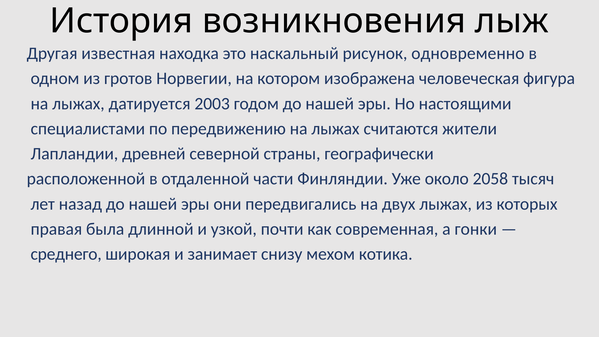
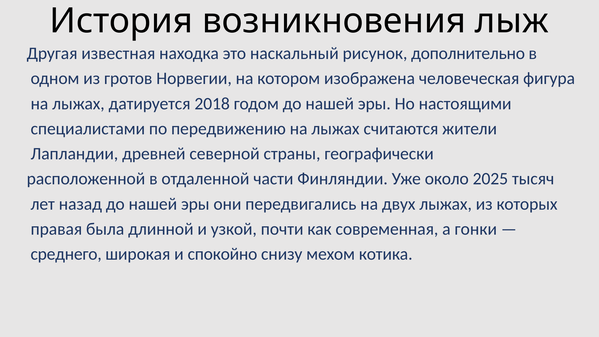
одновременно: одновременно -> дополнительно (468, 53)
2003: 2003 -> 2018 (212, 104)
2058: 2058 -> 2025 (490, 179)
занимает: занимает -> спокойно (222, 254)
